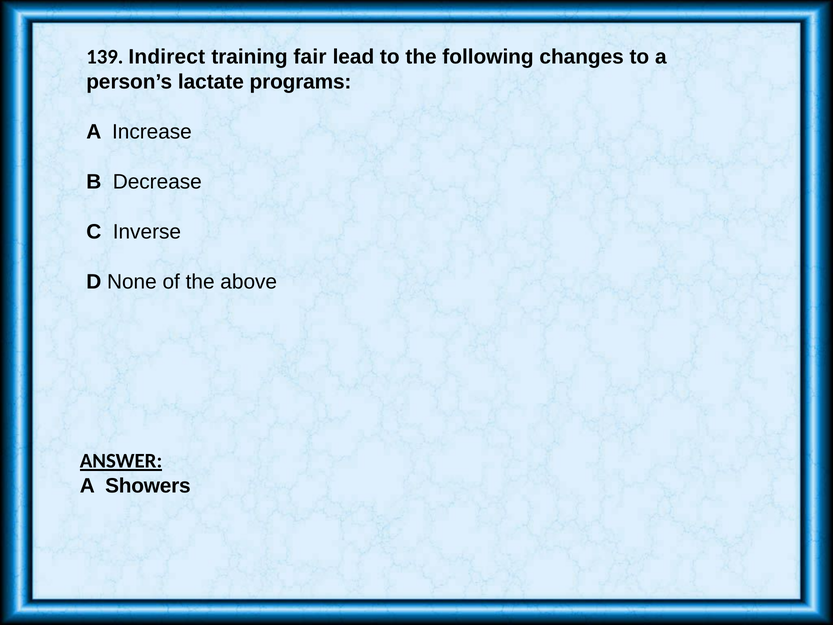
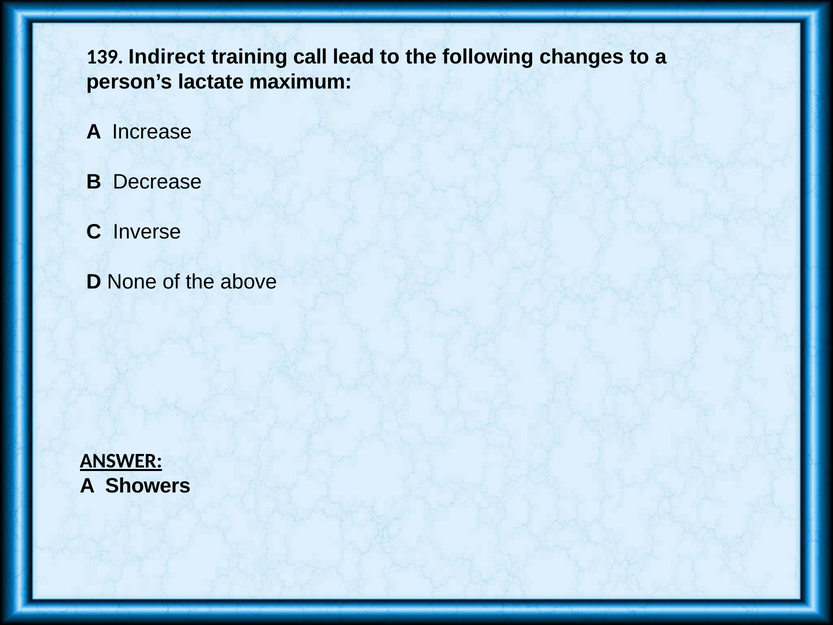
fair: fair -> call (310, 57)
programs: programs -> maximum (301, 82)
